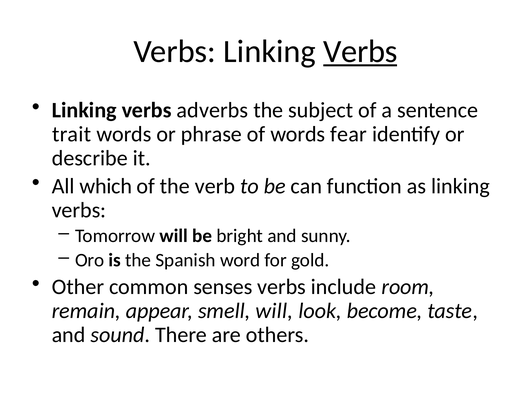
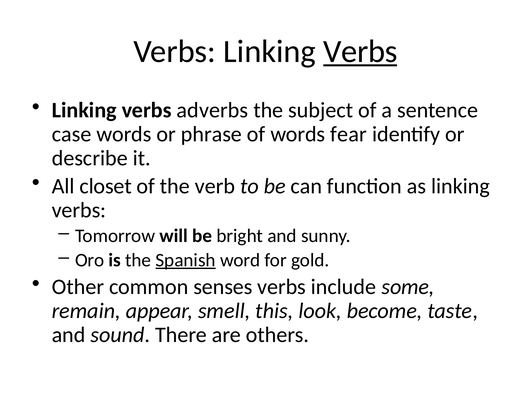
trait: trait -> case (72, 134)
which: which -> closet (106, 186)
Spanish underline: none -> present (186, 260)
room: room -> some (408, 287)
smell will: will -> this (274, 311)
